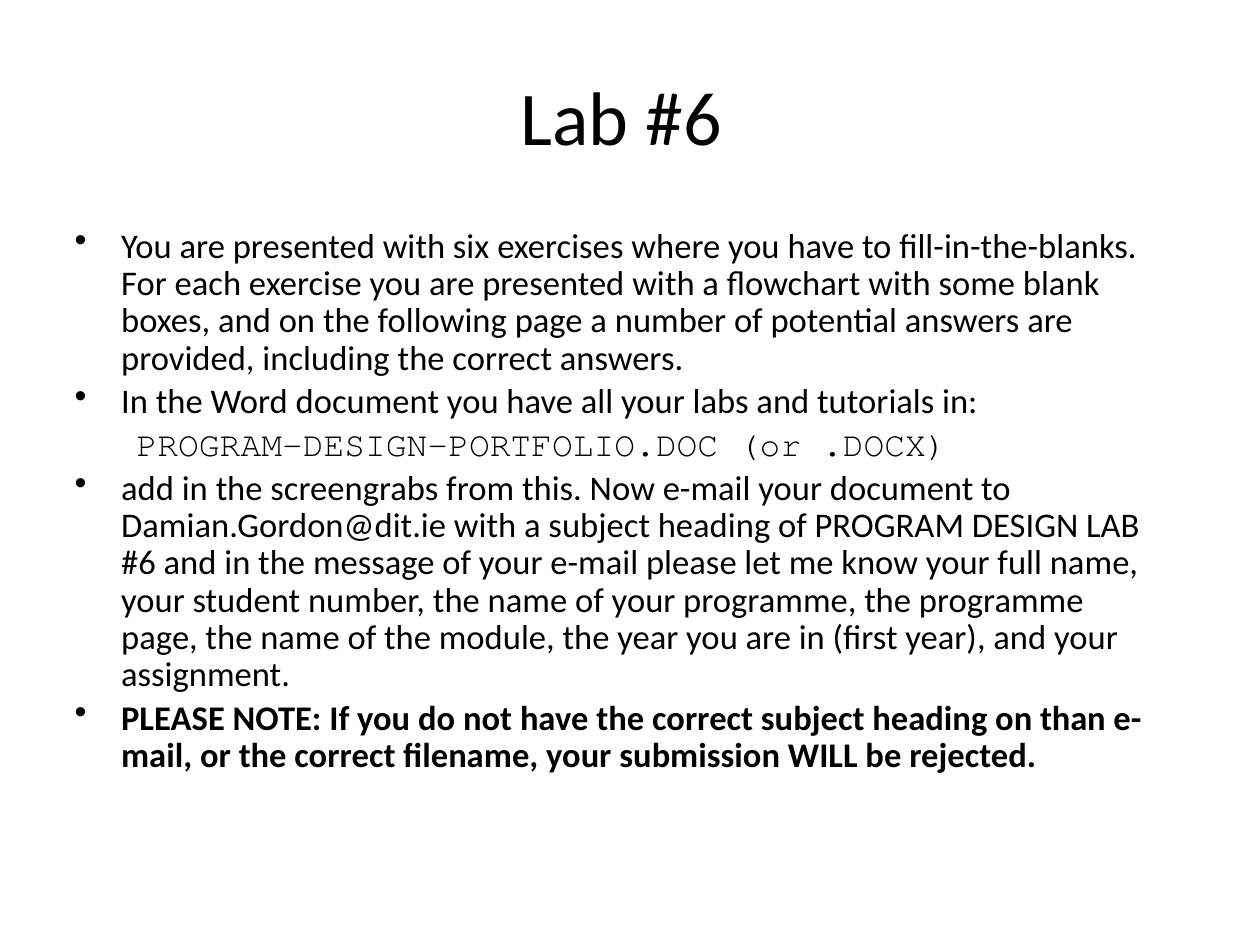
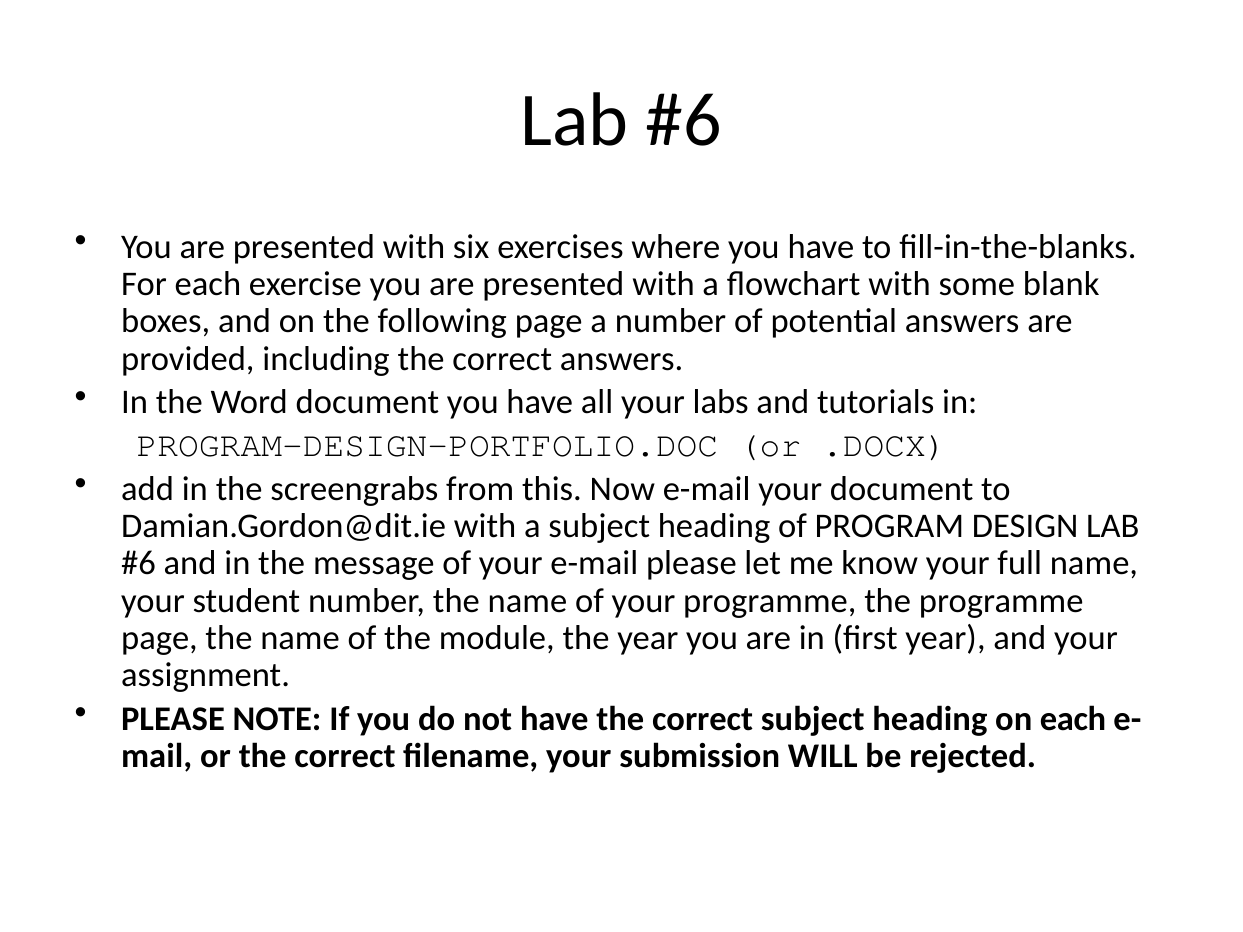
on than: than -> each (1073, 719)
